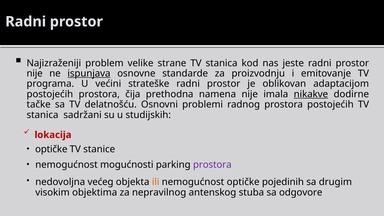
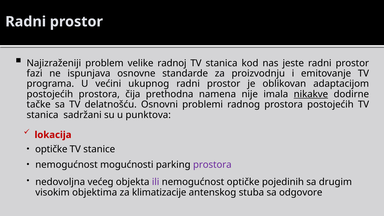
strane: strane -> radnoj (172, 63)
nije: nije -> fazi (35, 73)
ispunjava underline: present -> none (89, 73)
strateške: strateške -> ukupnog (149, 84)
studijskih: studijskih -> punktova (148, 115)
ili colour: orange -> purple (156, 182)
nepravilnog: nepravilnog -> klimatizacije (159, 192)
